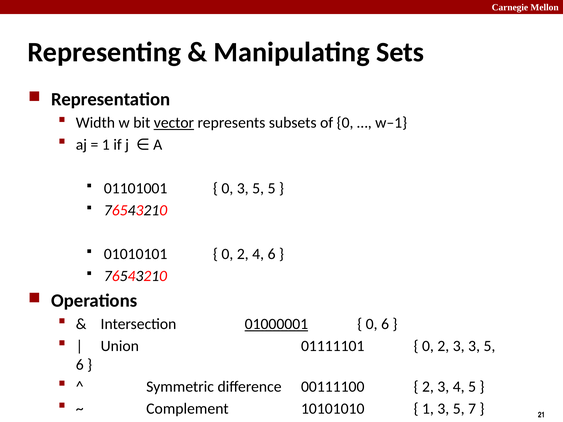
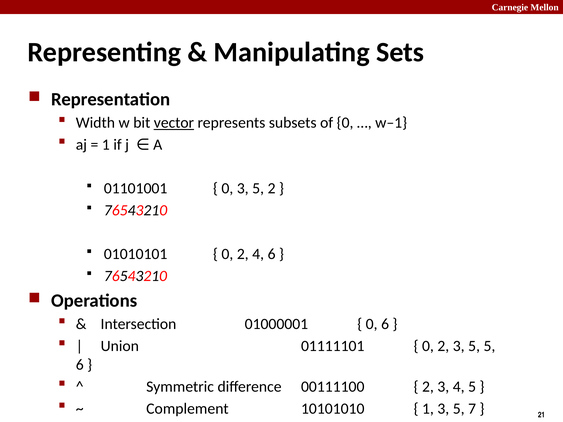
5 5: 5 -> 2 (272, 189)
01000001 underline: present -> none (276, 324)
2 3 3: 3 -> 5 (474, 346)
